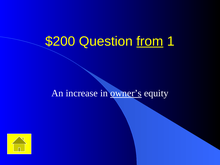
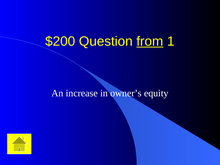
owner’s underline: present -> none (126, 93)
